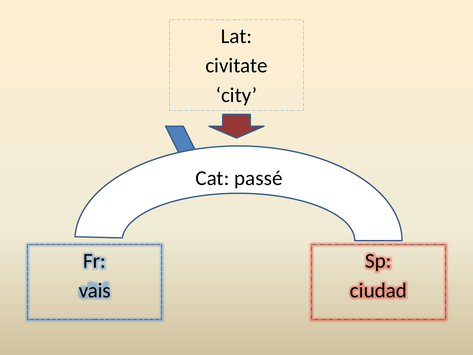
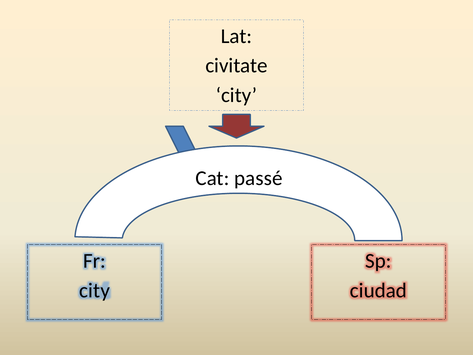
vais: vais -> city (94, 290)
